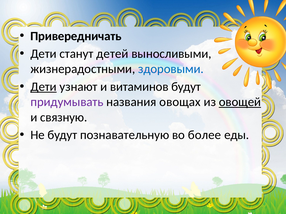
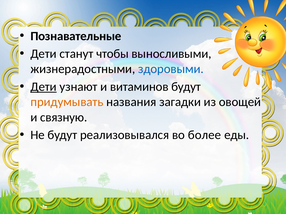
Привередничать: Привередничать -> Познавательные (76, 36)
детей: детей -> чтобы (112, 54)
придумывать colour: purple -> orange (67, 102)
овощах: овощах -> загадки (180, 102)
овощей underline: present -> none (240, 102)
познавательную: познавательную -> реализовывался (125, 135)
